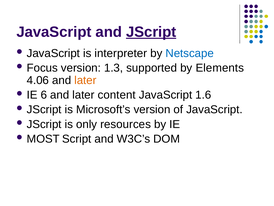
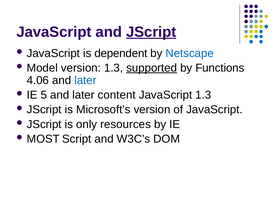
interpreter: interpreter -> dependent (121, 53)
Focus: Focus -> Model (42, 68)
supported underline: none -> present (152, 68)
Elements: Elements -> Functions (220, 68)
later colour: orange -> blue (85, 80)
6: 6 -> 5 (44, 95)
JavaScript 1.6: 1.6 -> 1.3 (203, 95)
